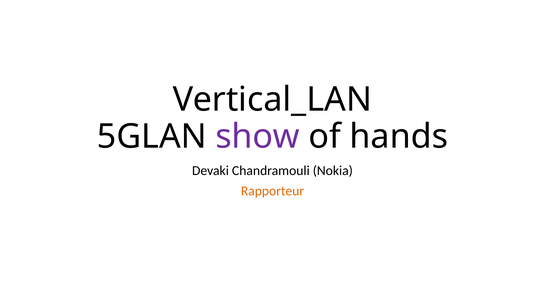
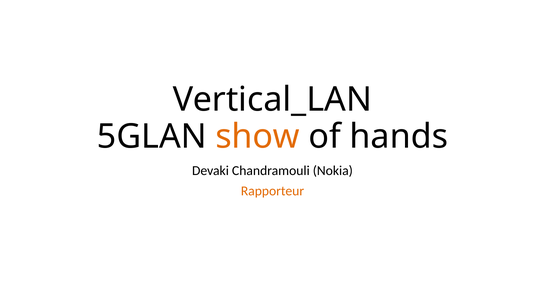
show colour: purple -> orange (258, 136)
